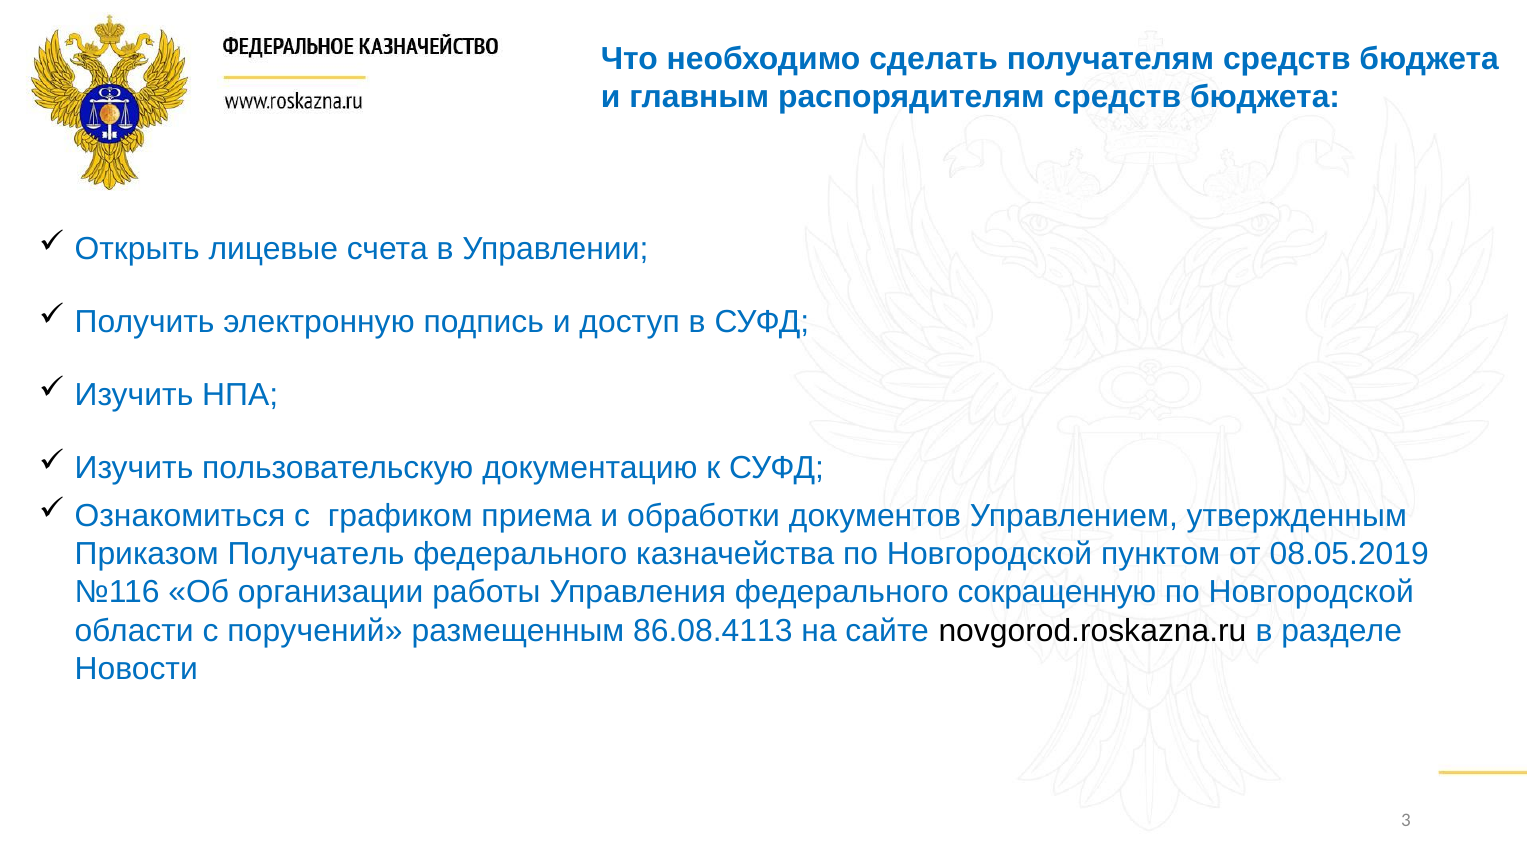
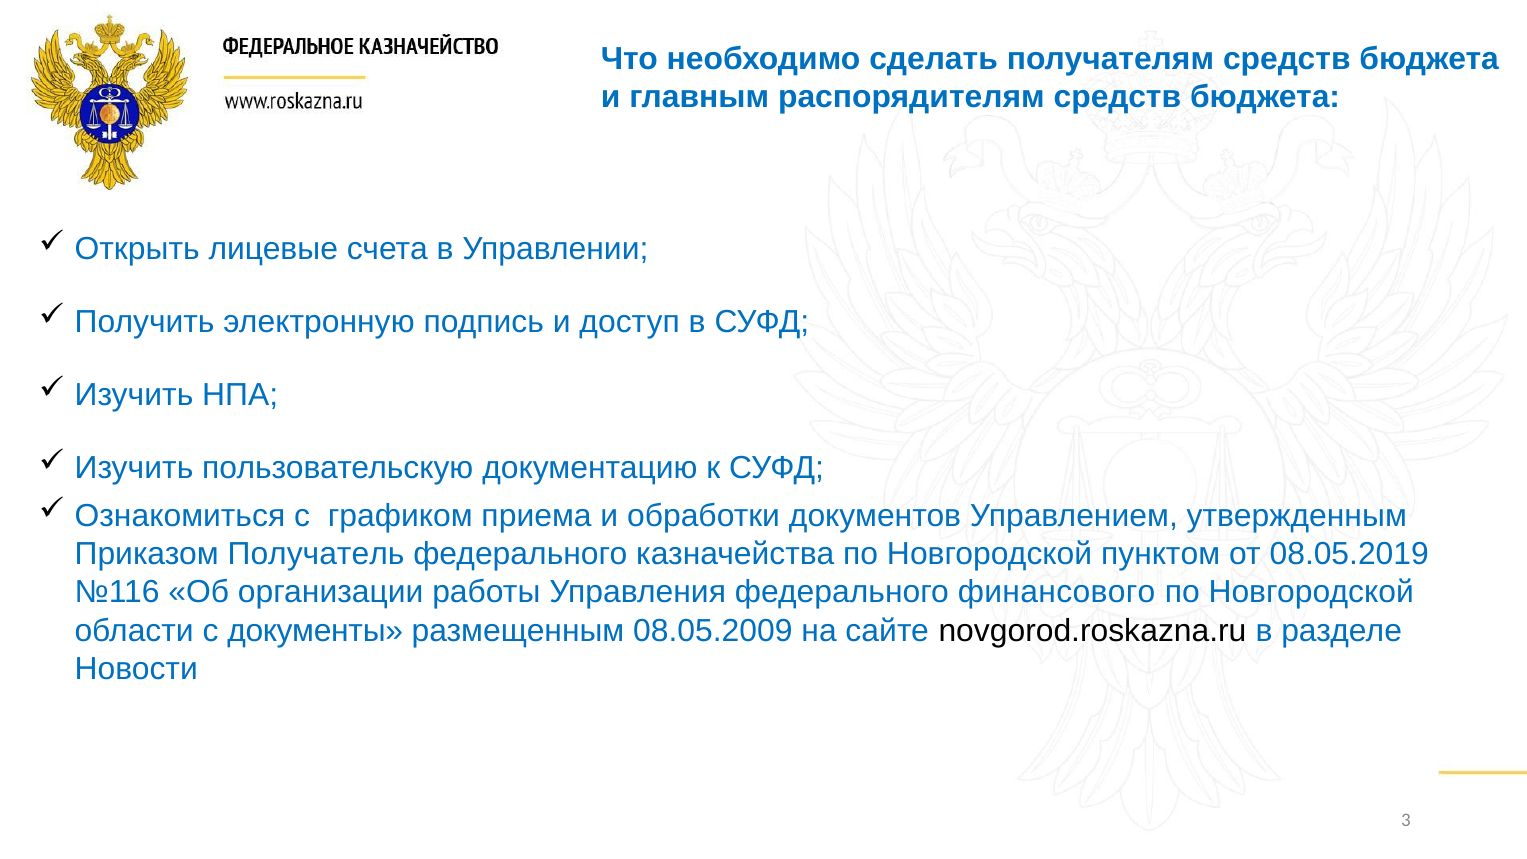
сокращенную: сокращенную -> финансового (1057, 592)
поручений: поручений -> документы (315, 631)
86.08.4113: 86.08.4113 -> 08.05.2009 (713, 631)
